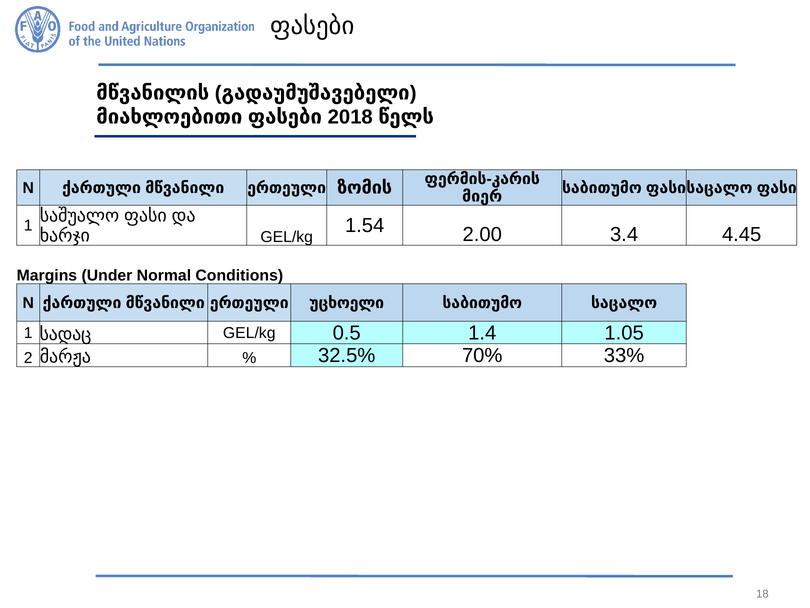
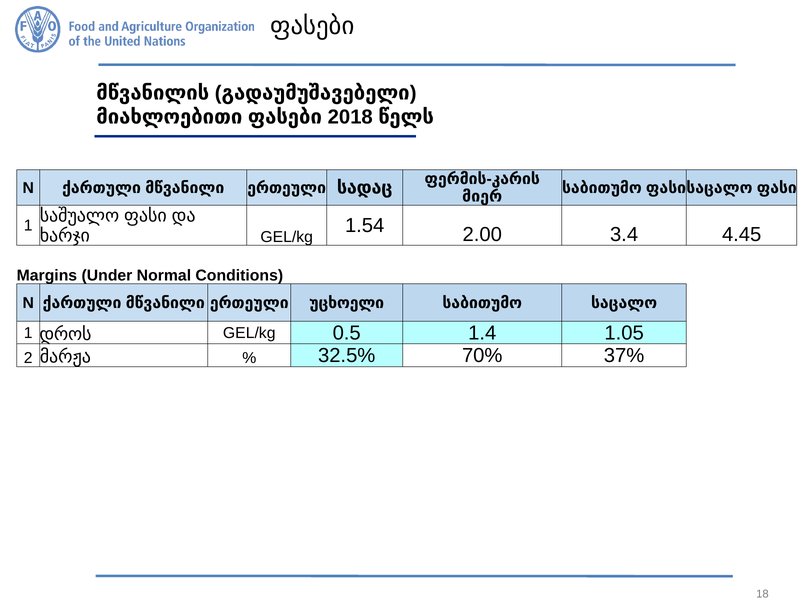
ზომის: ზომის -> სადაც (365, 188)
სადაც: სადაც -> დროს (65, 334)
33%: 33% -> 37% (624, 355)
